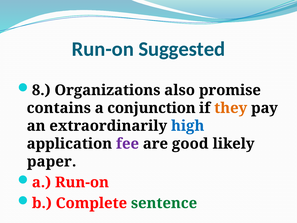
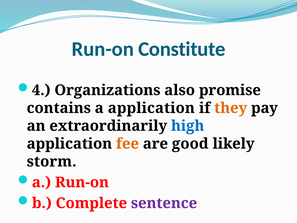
Suggested: Suggested -> Constitute (182, 49)
8: 8 -> 4 (41, 90)
a conjunction: conjunction -> application (151, 108)
fee colour: purple -> orange (127, 144)
paper: paper -> storm (52, 161)
sentence colour: green -> purple (164, 203)
